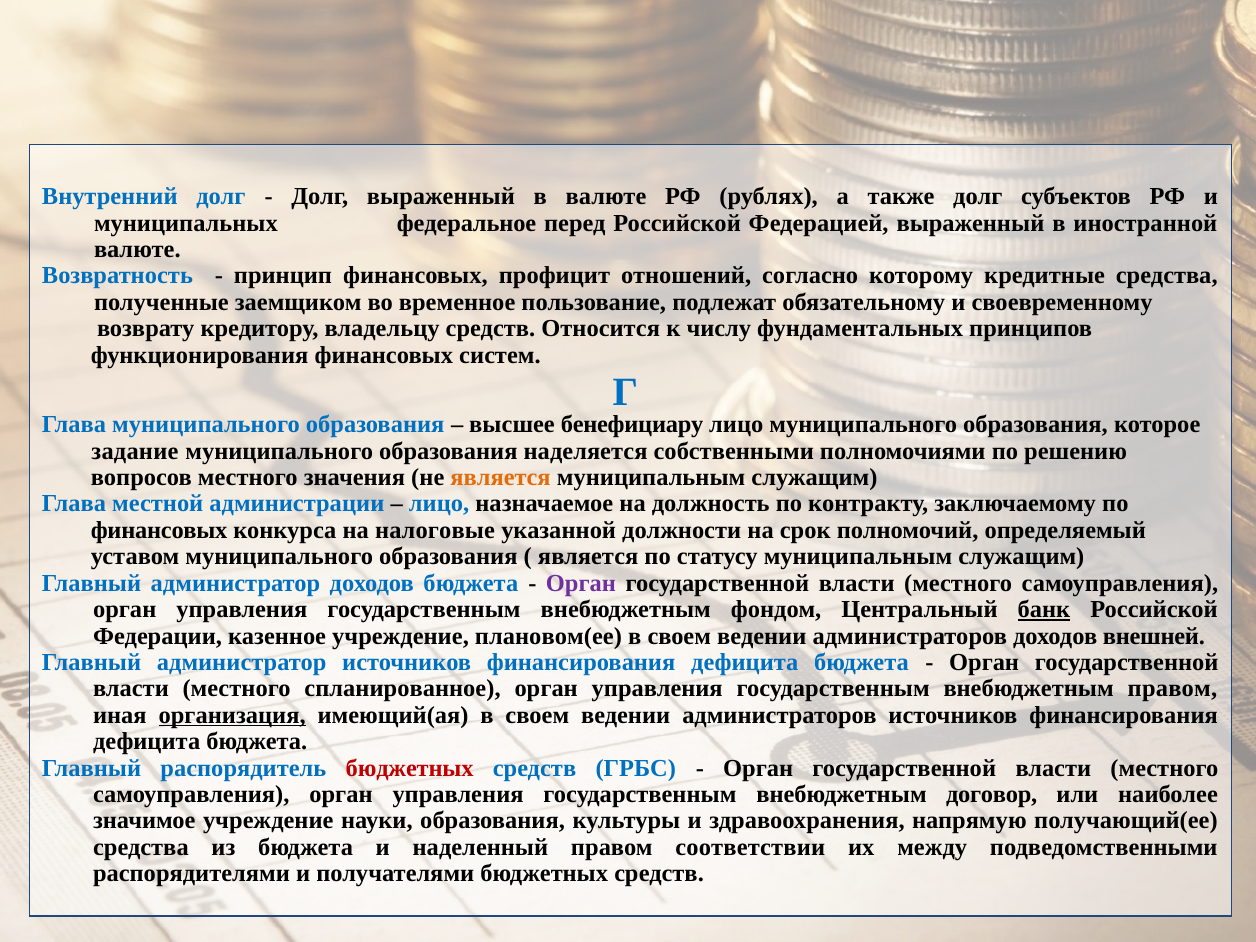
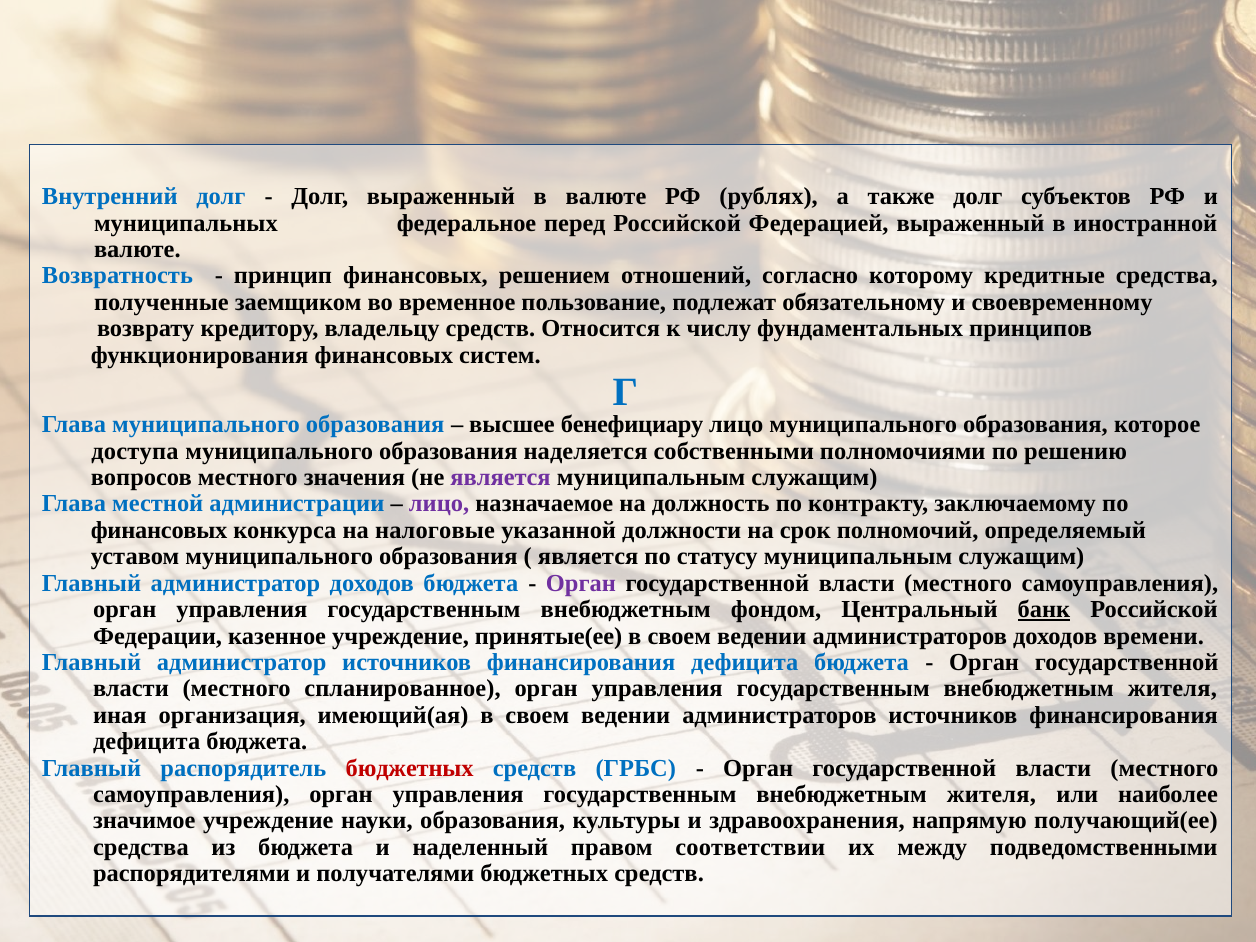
профицит: профицит -> решением (554, 276)
задание: задание -> доступа (135, 451)
является colour: orange -> purple (501, 478)
лицо colour: blue -> purple (439, 504)
плановом(ее: плановом(ее -> принятые(ее (549, 636)
внешней: внешней -> времени (1154, 636)
правом: правом -> жителя (1172, 689)
организация underline: present -> none (232, 715)
договор: договор -> жителя (991, 794)
